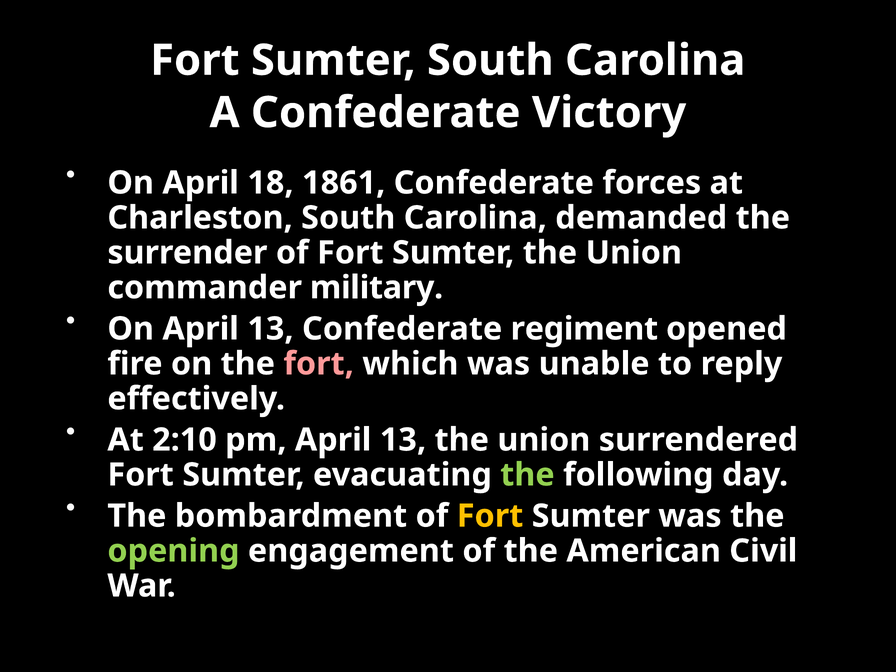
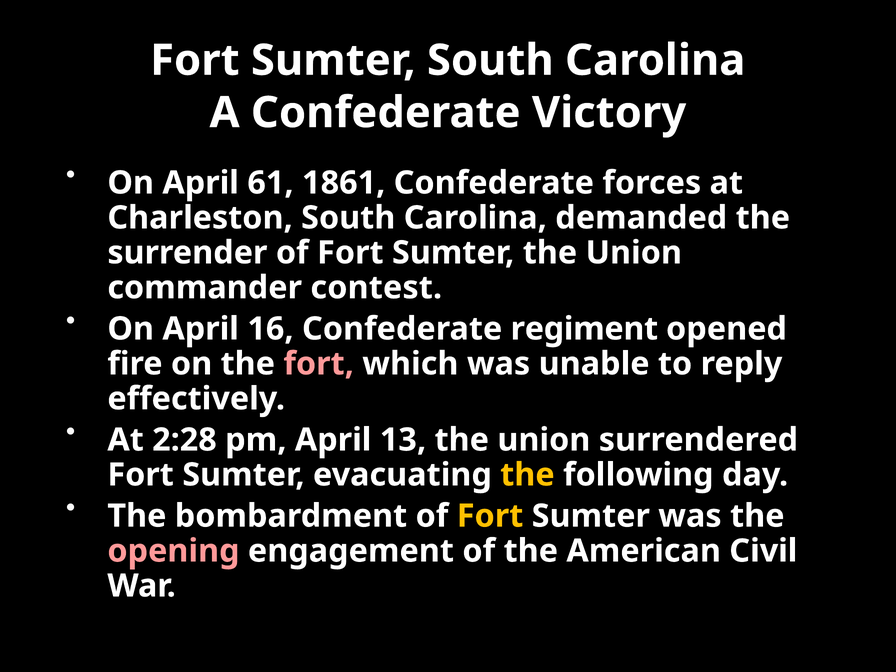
18: 18 -> 61 (270, 183)
military: military -> contest (376, 288)
On April 13: 13 -> 16 (270, 329)
2:10: 2:10 -> 2:28 (184, 440)
the colour: light green -> yellow (527, 475)
opening colour: light green -> pink (173, 551)
